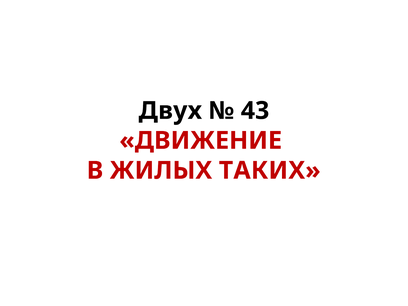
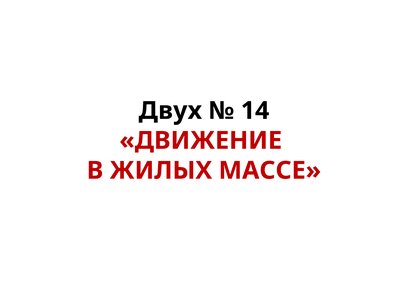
43: 43 -> 14 (255, 111)
ТАКИХ: ТАКИХ -> МАССЕ (270, 171)
